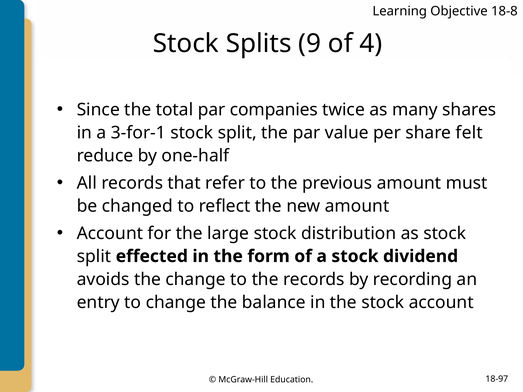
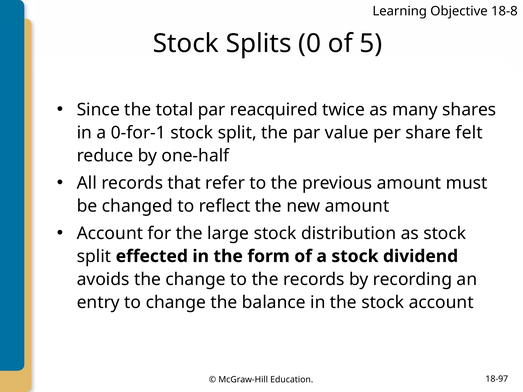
9: 9 -> 0 (310, 44)
4: 4 -> 5 (371, 44)
companies: companies -> reacquired (274, 110)
3-for-1: 3-for-1 -> 0-for-1 (138, 133)
